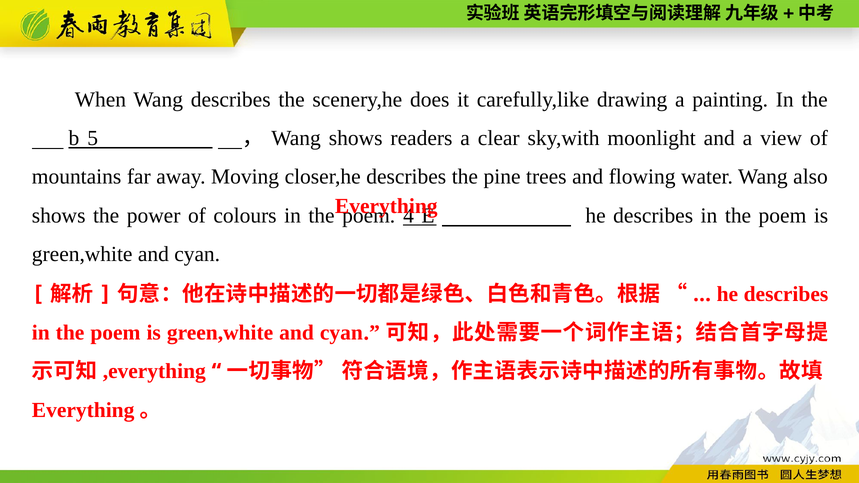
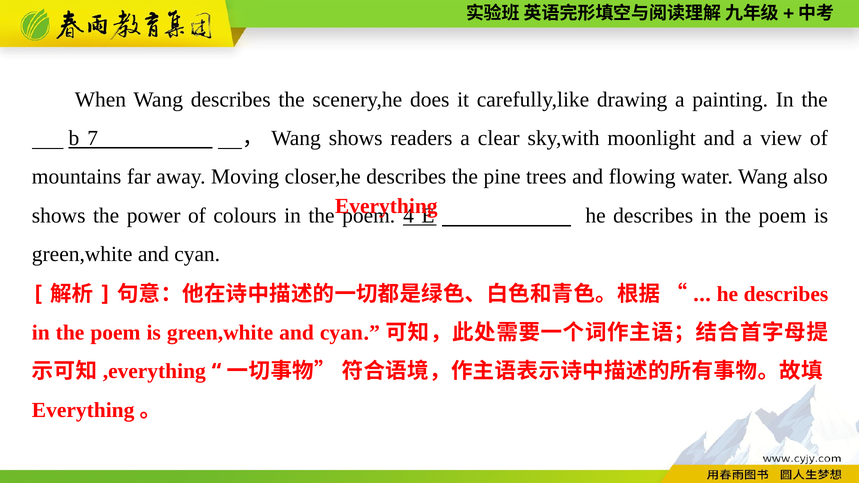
5: 5 -> 7 (93, 138)
